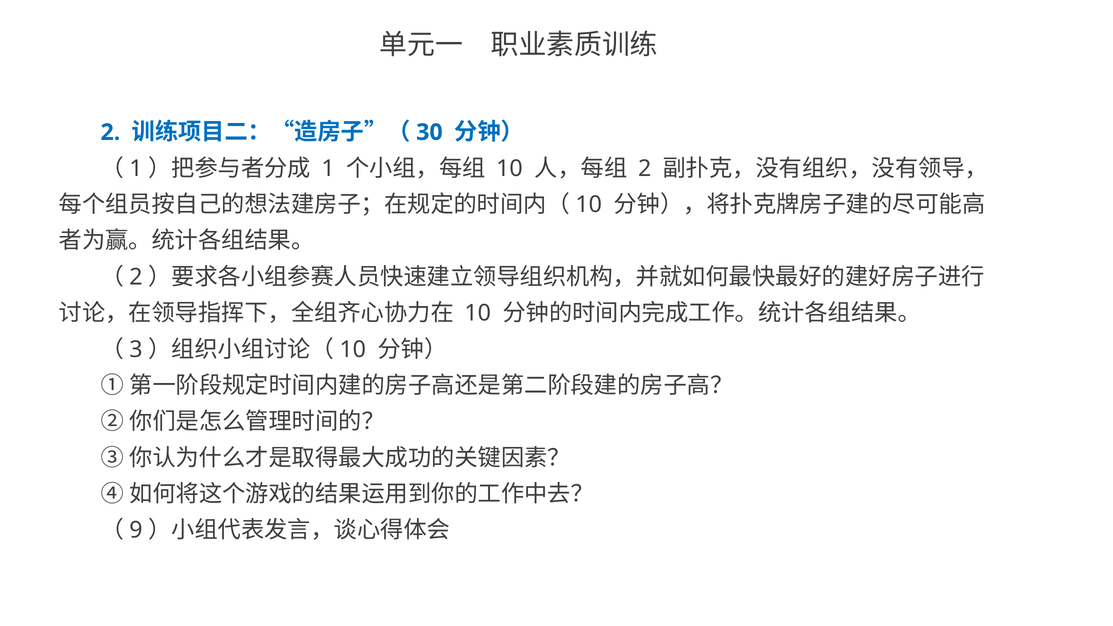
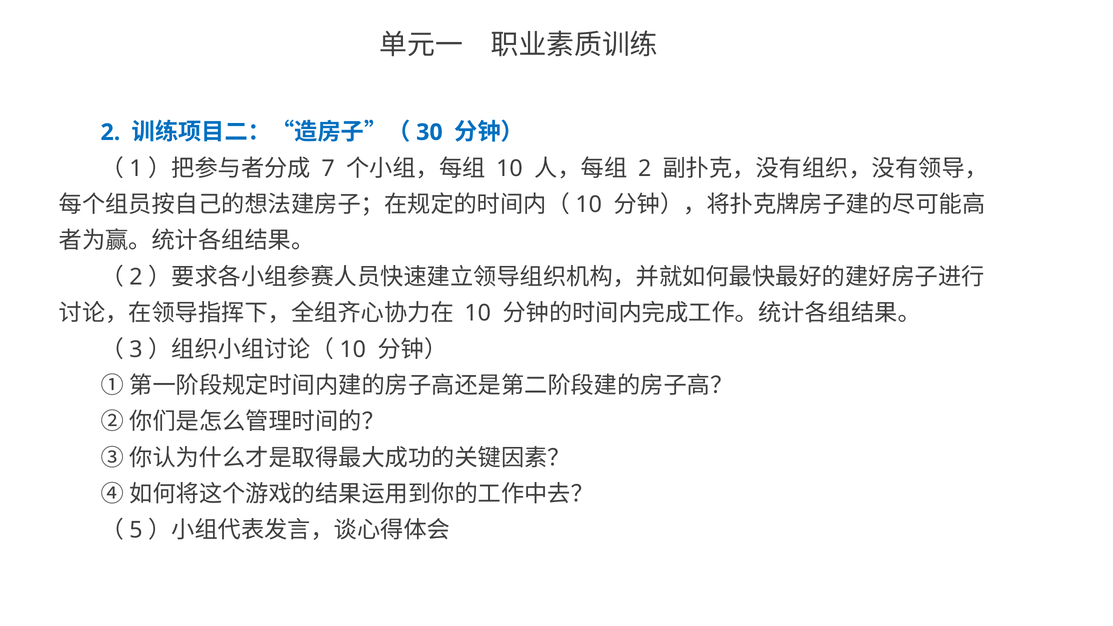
1: 1 -> 7 (328, 168)
9: 9 -> 5 (136, 530)
